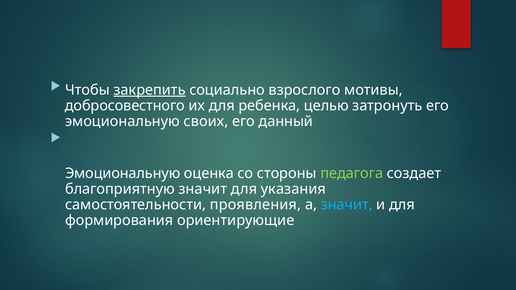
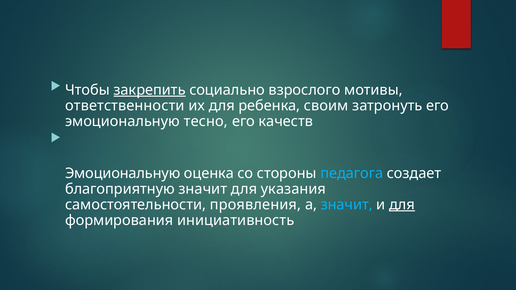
добросовестного: добросовестного -> ответственности (125, 106)
целью: целью -> своим (326, 106)
своих: своих -> тесно (206, 121)
данный: данный -> качеств (286, 121)
педагога colour: light green -> light blue (352, 173)
для underline: none -> present (402, 205)
ориентирующие: ориентирующие -> инициативность (236, 220)
